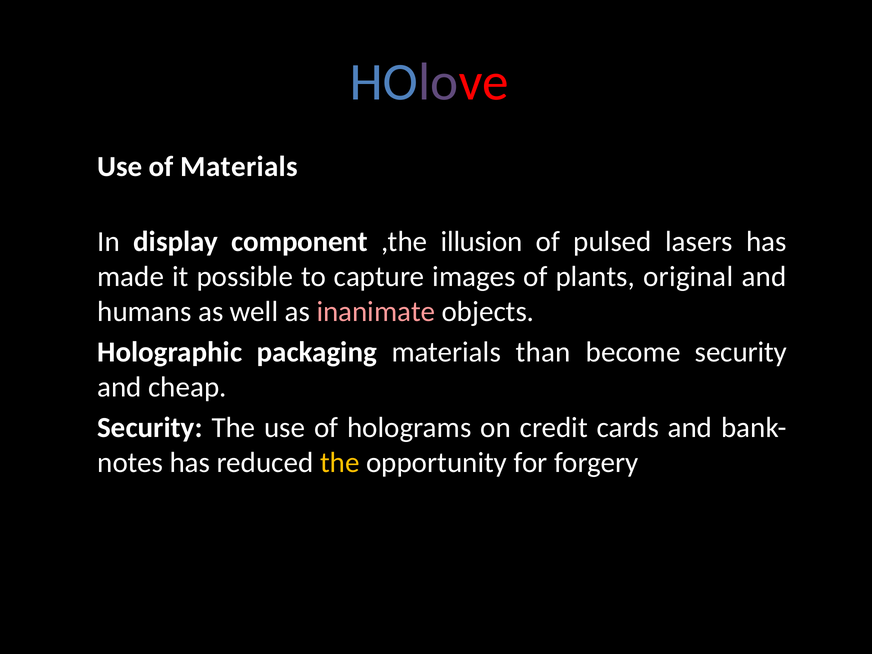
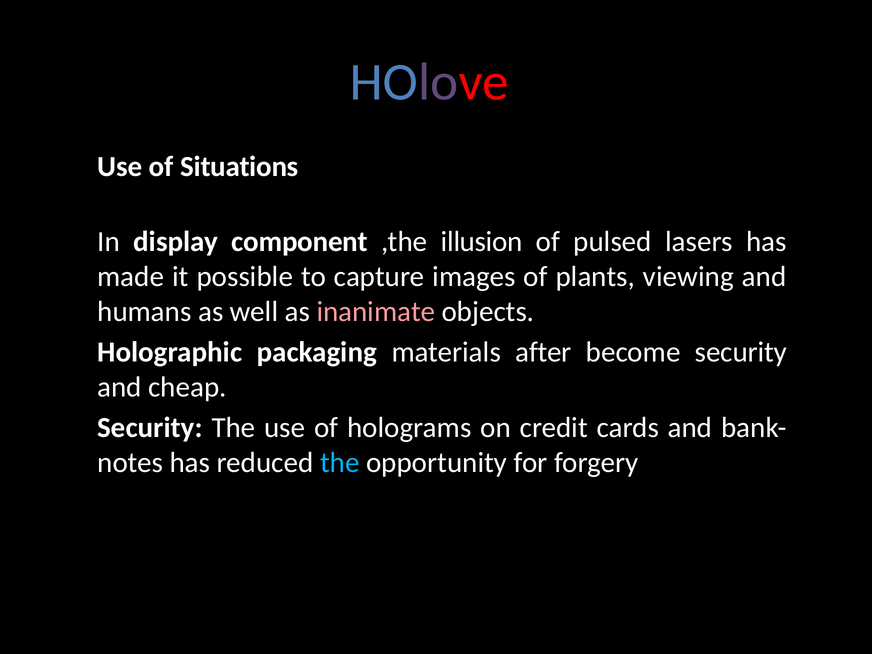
of Materials: Materials -> Situations (239, 167)
original: original -> viewing (688, 277)
than: than -> after (543, 352)
the colour: yellow -> light blue (340, 463)
